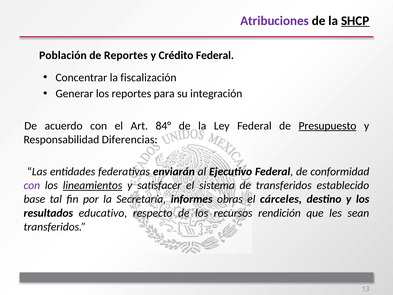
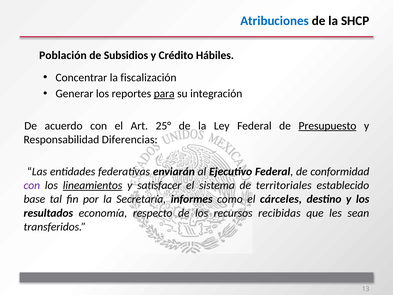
Atribuciones colour: purple -> blue (275, 21)
SHCP underline: present -> none (355, 21)
de Reportes: Reportes -> Subsidios (126, 55)
Crédito Federal: Federal -> Hábiles (215, 55)
para underline: none -> present (164, 94)
84°: 84° -> 25° (163, 126)
de transferidos: transferidos -> territoriales (284, 185)
obras: obras -> como (230, 199)
educativo: educativo -> economía (103, 213)
rendición: rendición -> recibidas (279, 213)
